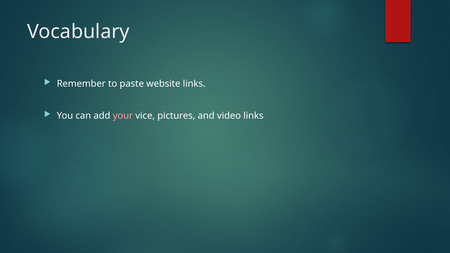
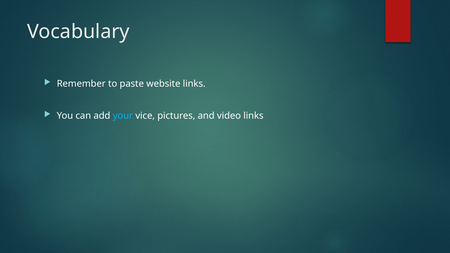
your colour: pink -> light blue (123, 116)
